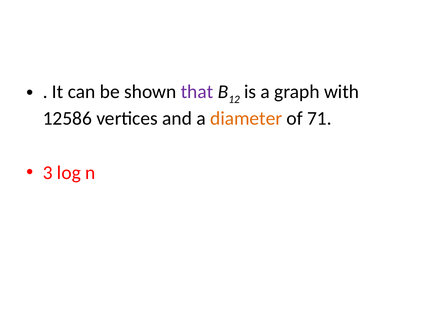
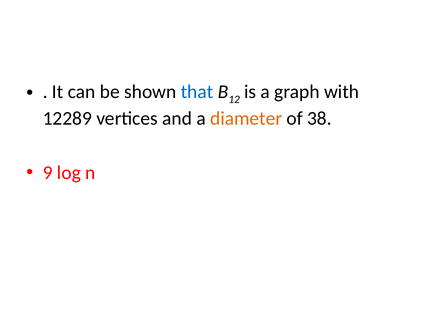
that colour: purple -> blue (197, 92)
12586: 12586 -> 12289 (67, 118)
71: 71 -> 38 (319, 118)
3: 3 -> 9 (48, 173)
